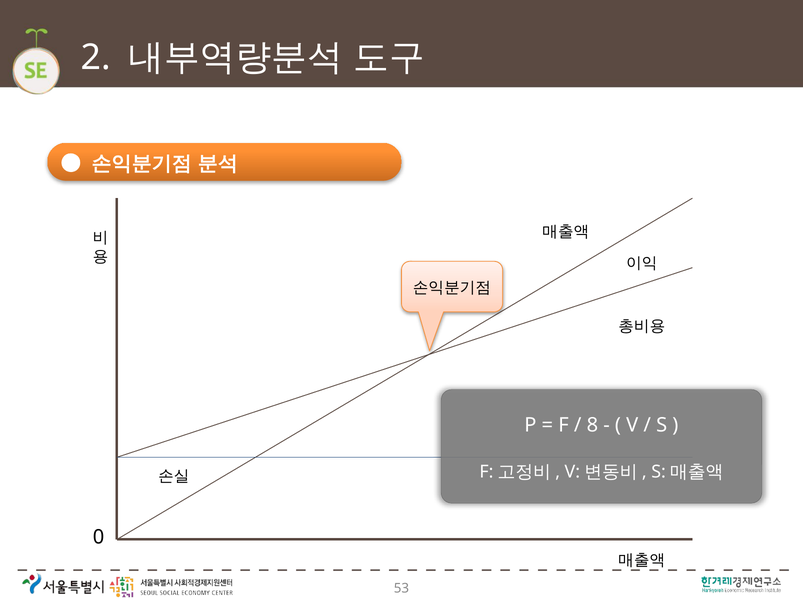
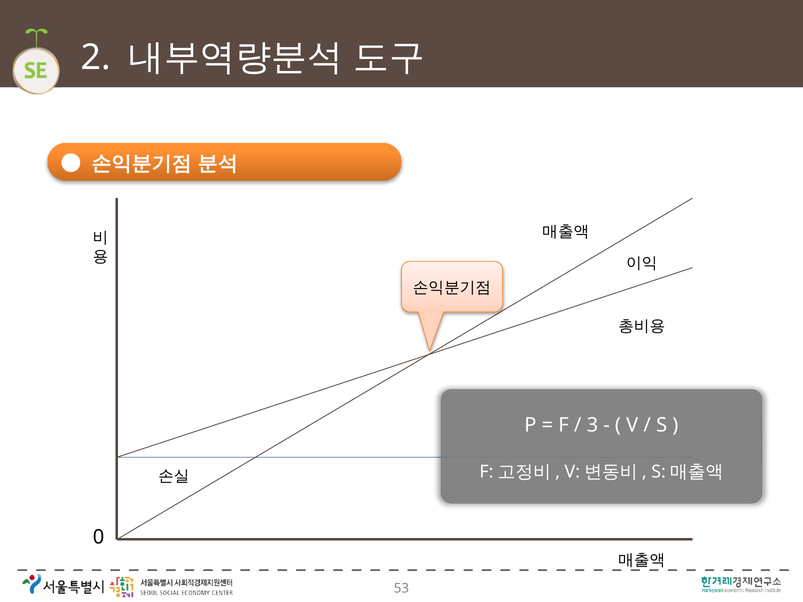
8: 8 -> 3 (592, 425)
